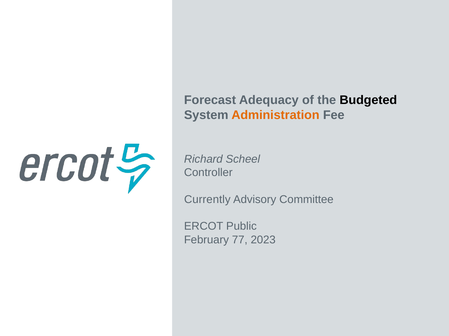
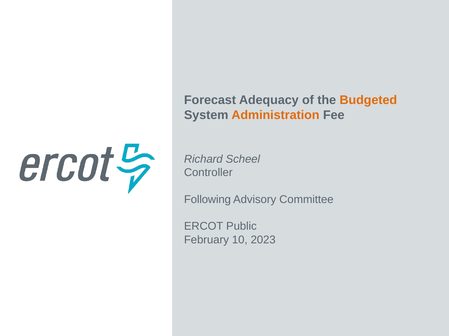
Budgeted colour: black -> orange (368, 100)
Currently: Currently -> Following (207, 200)
77: 77 -> 10 (240, 240)
